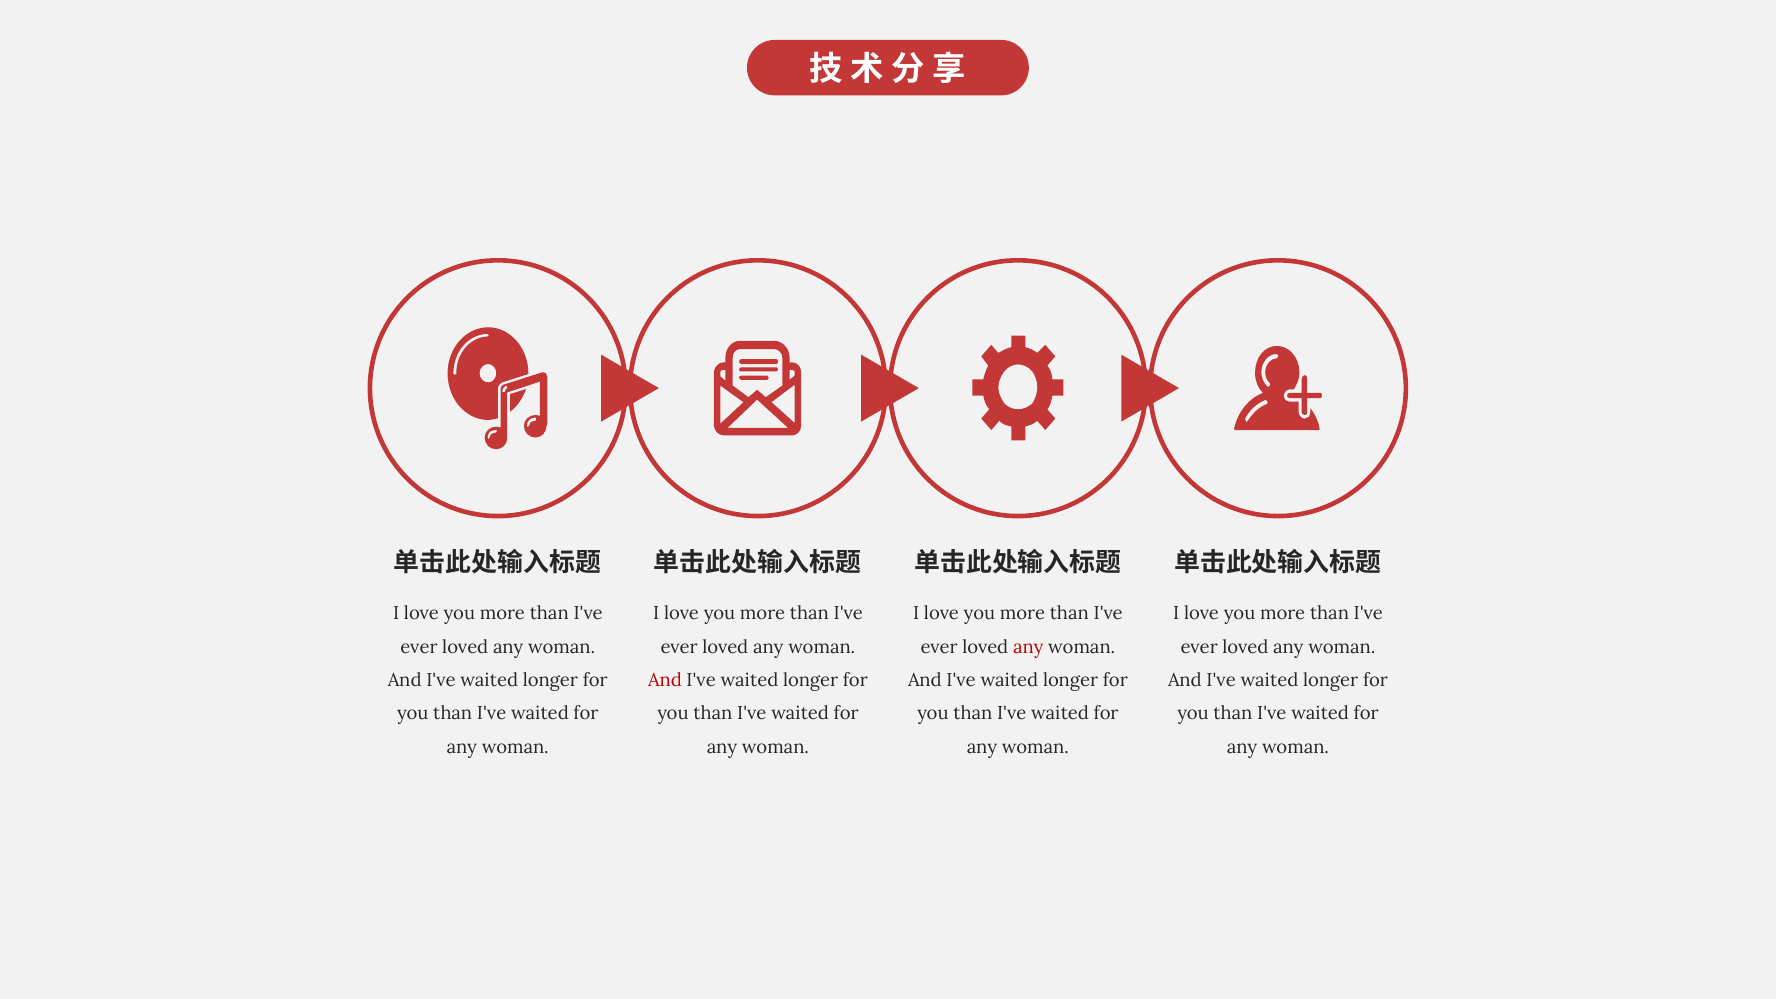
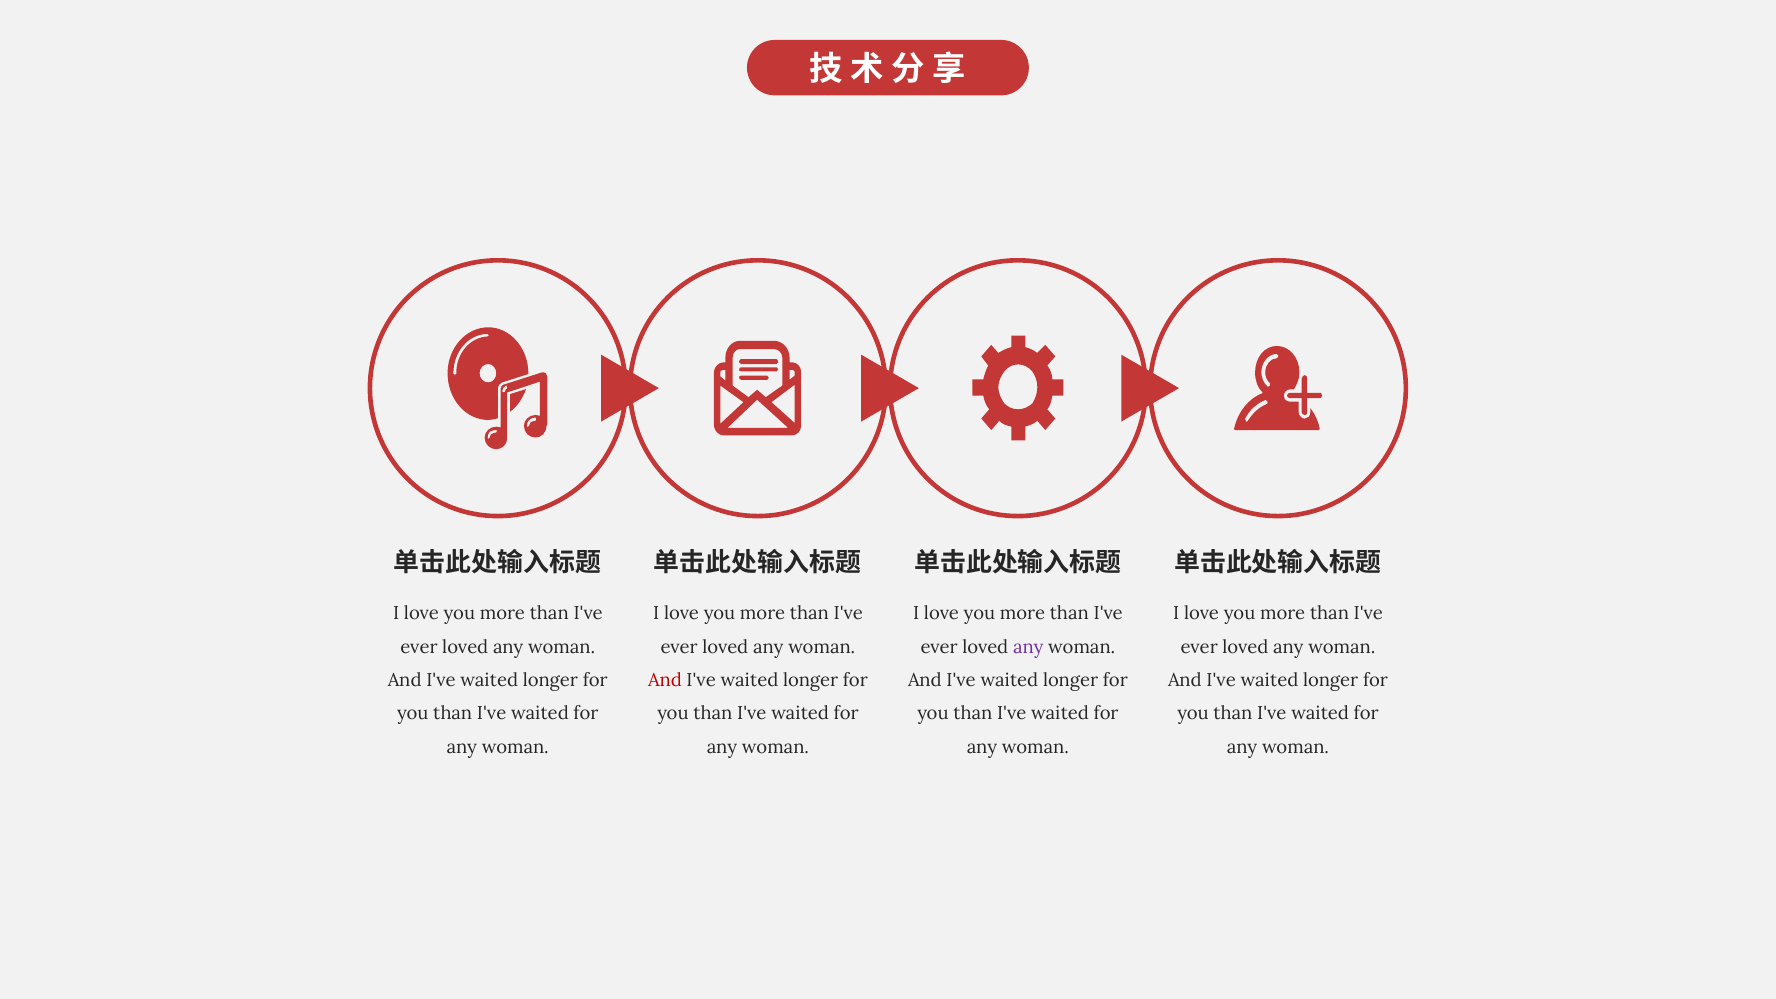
any colour: red -> purple (1028, 647)
